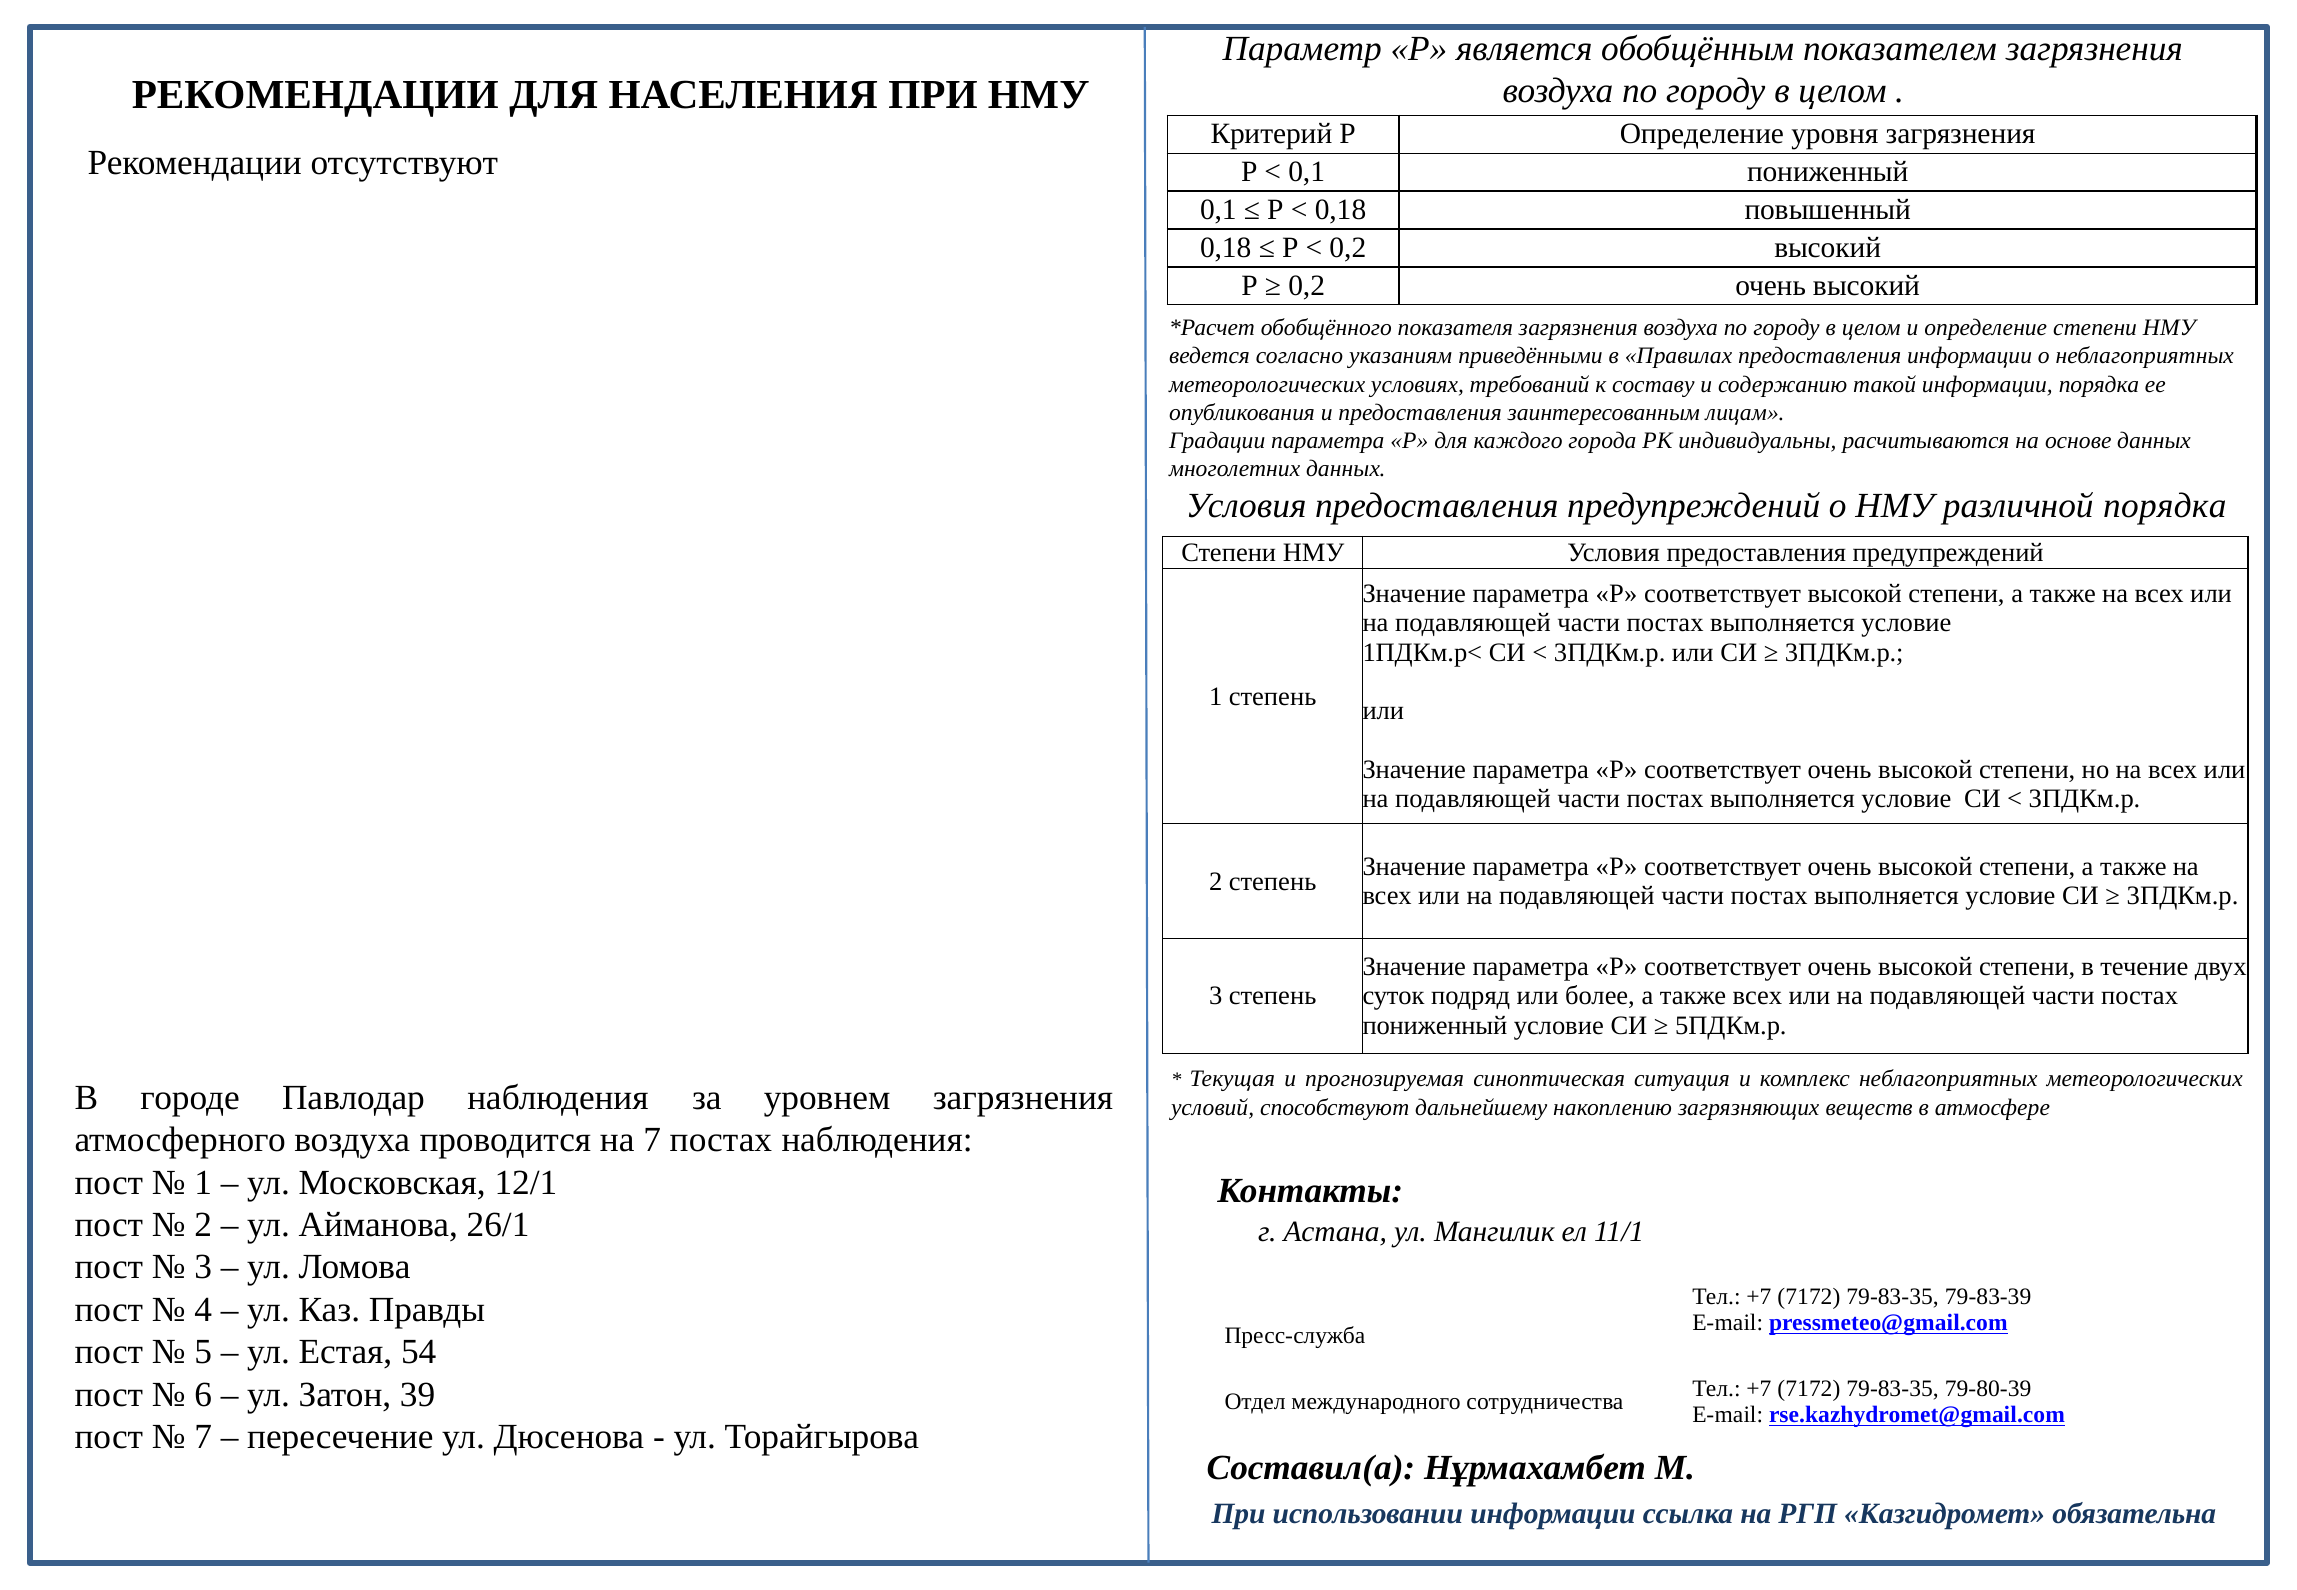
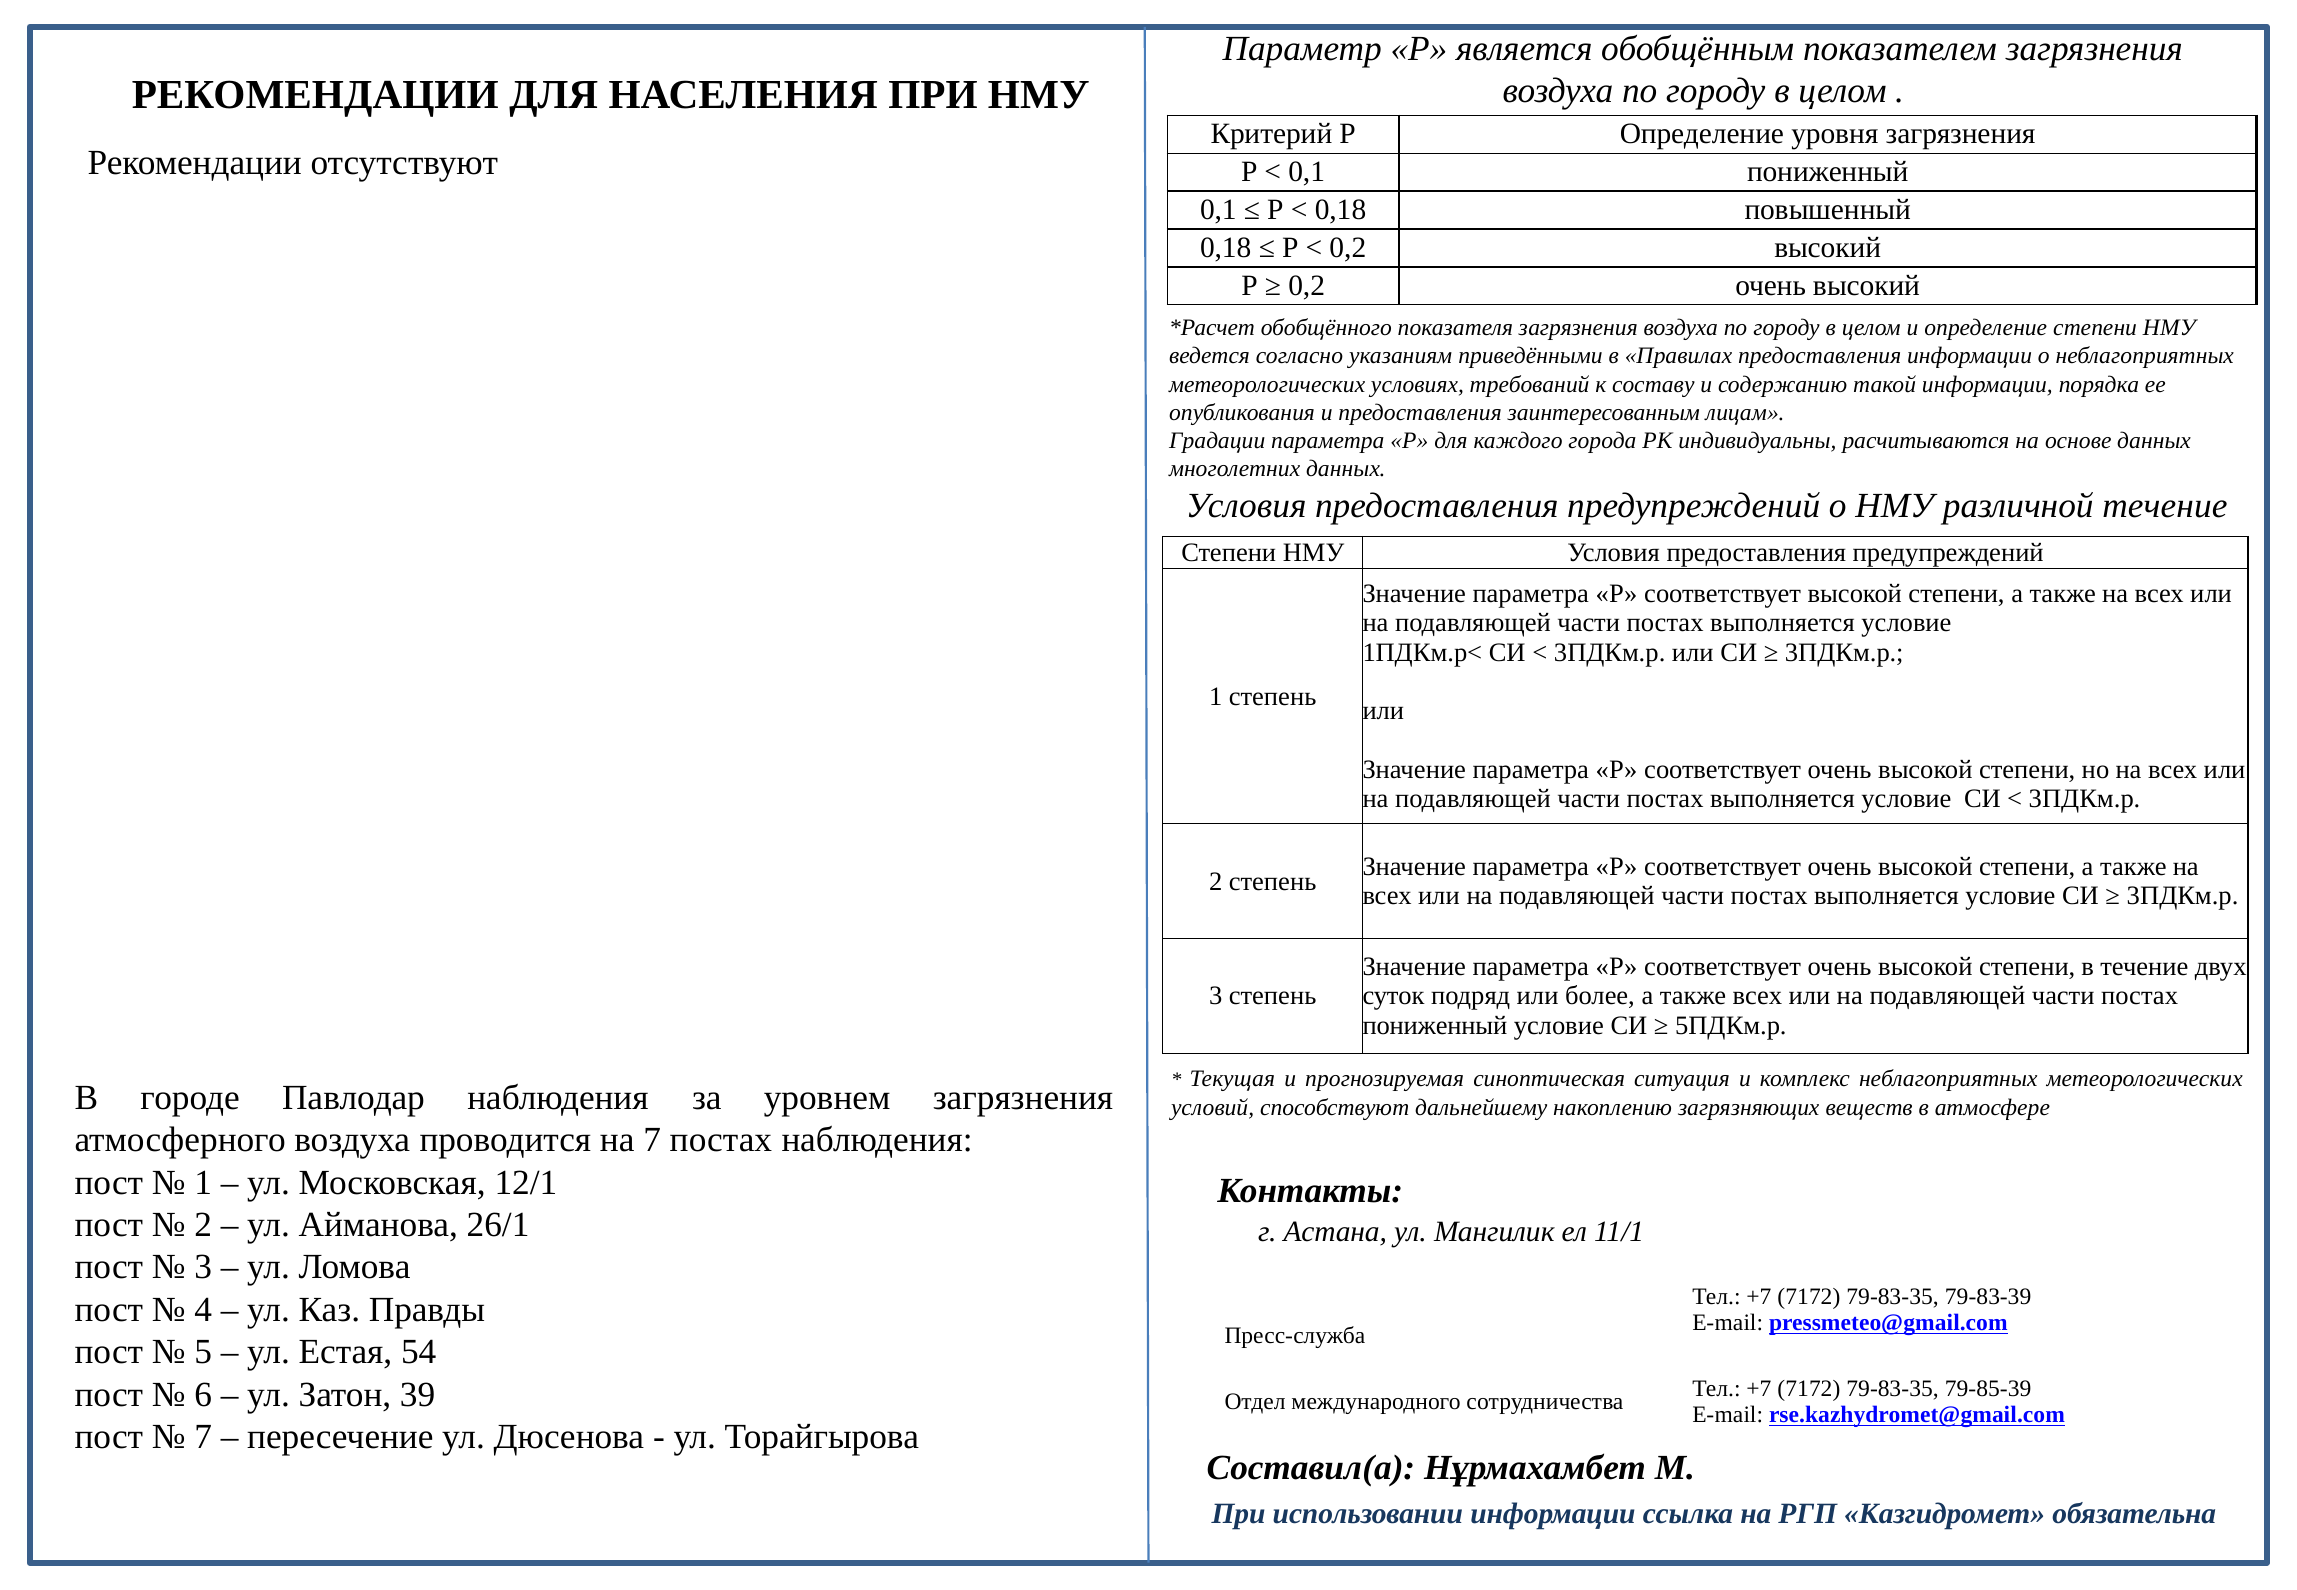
различной порядка: порядка -> течение (2165, 506)
79-80-39: 79-80-39 -> 79-85-39 (1988, 1389)
